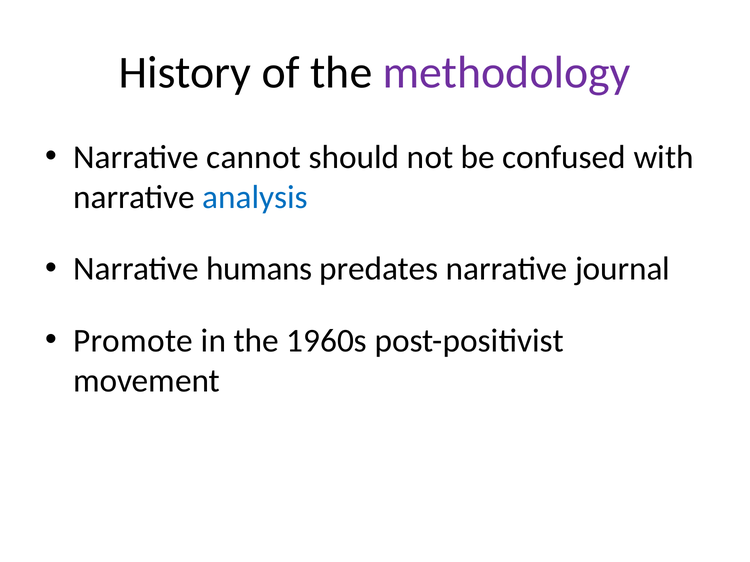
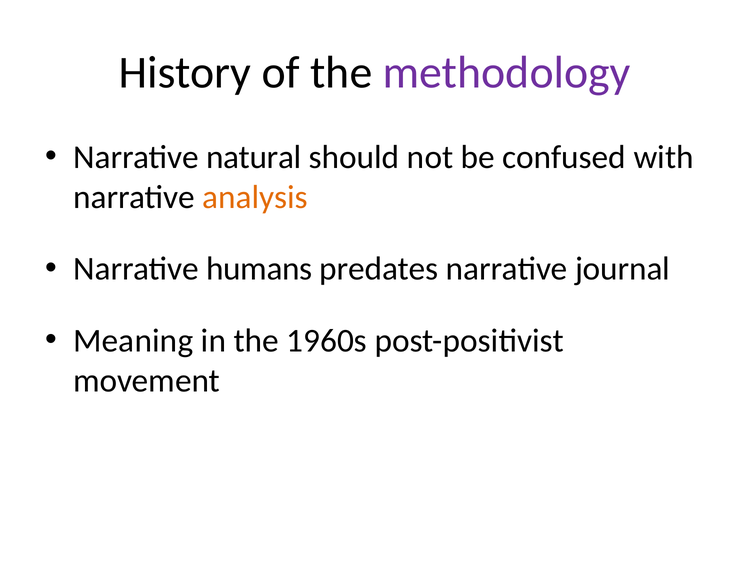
cannot: cannot -> natural (254, 157)
analysis colour: blue -> orange (255, 197)
Promote: Promote -> Meaning (133, 341)
